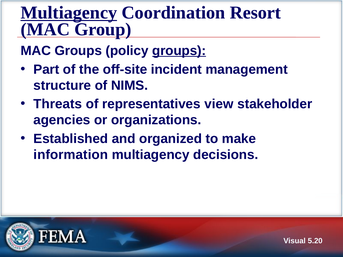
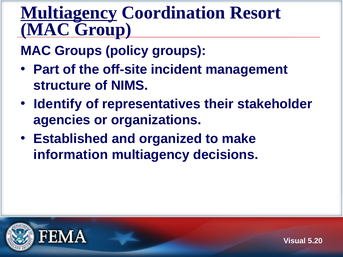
groups underline: present -> none (179, 51)
Threats: Threats -> Identify (58, 104)
view: view -> their (219, 104)
